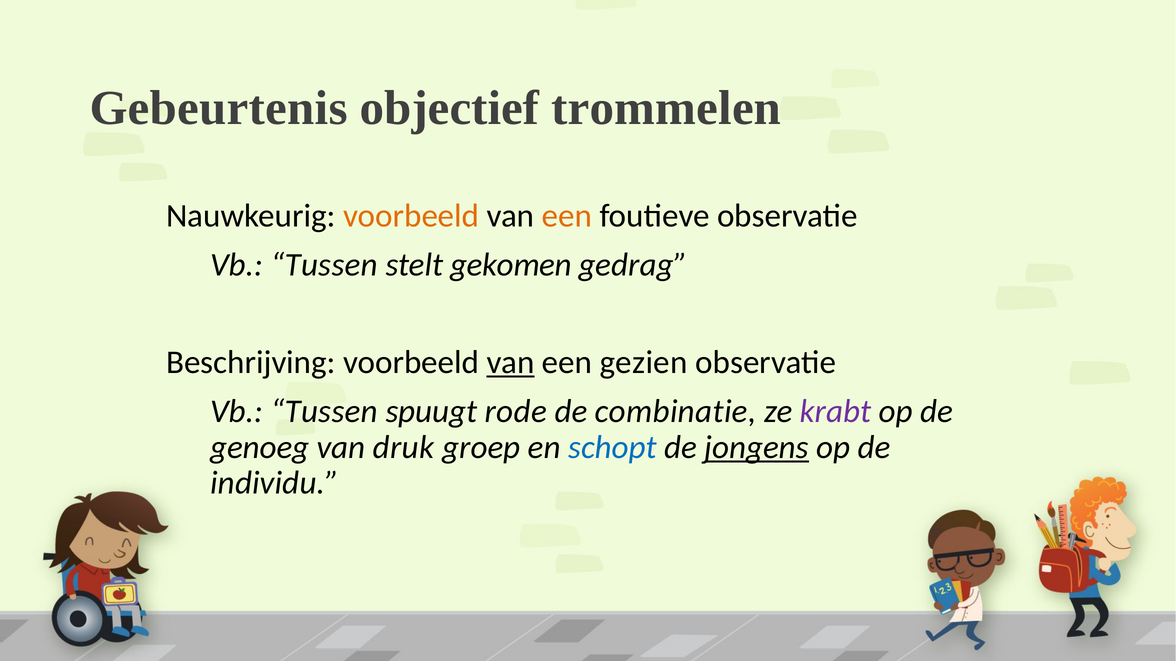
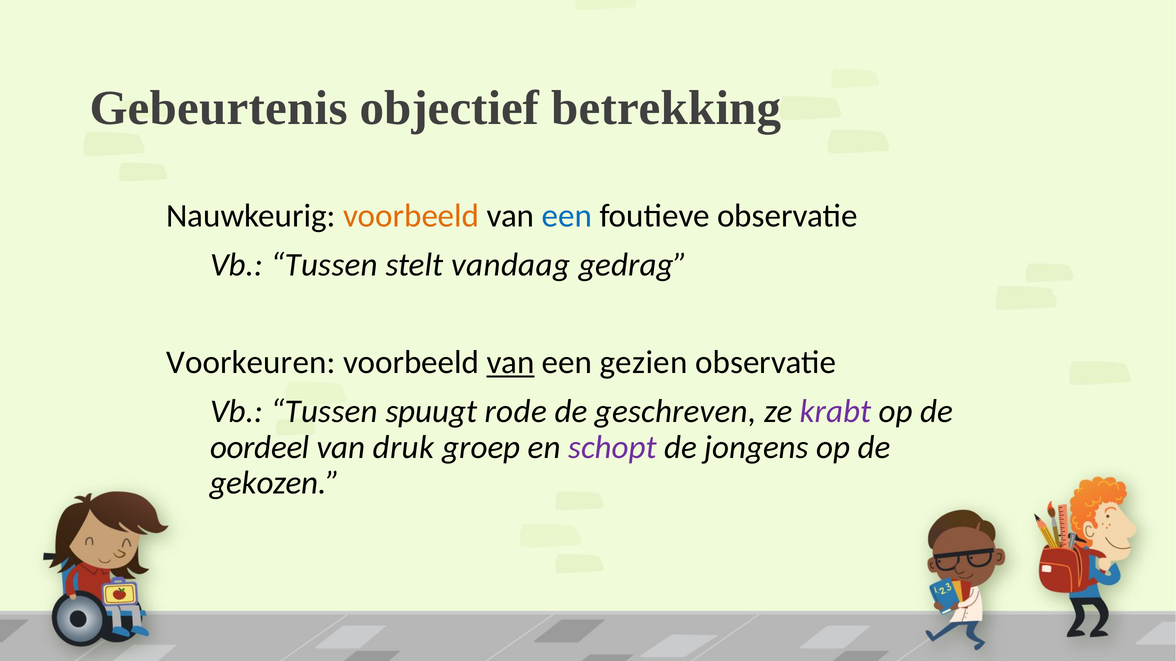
trommelen: trommelen -> betrekking (666, 108)
een colour: orange -> blue (567, 216)
gekomen: gekomen -> vandaag (511, 265)
Beschrijving: Beschrijving -> Voorkeuren (251, 363)
combinatie: combinatie -> geschreven (676, 412)
genoeg: genoeg -> oordeel (260, 447)
schopt colour: blue -> purple (612, 447)
jongens underline: present -> none (757, 447)
individu: individu -> gekozen (275, 483)
